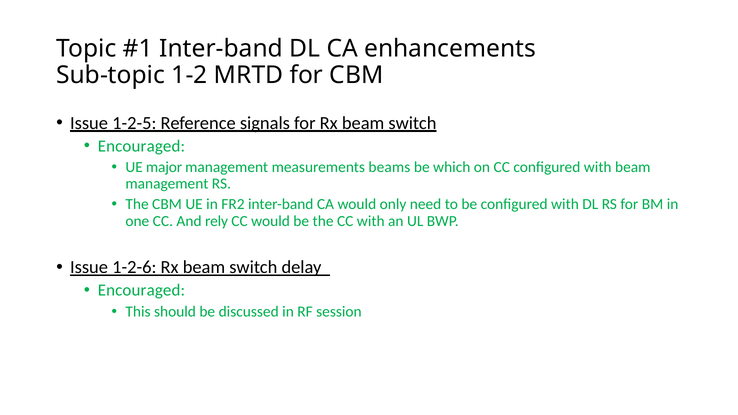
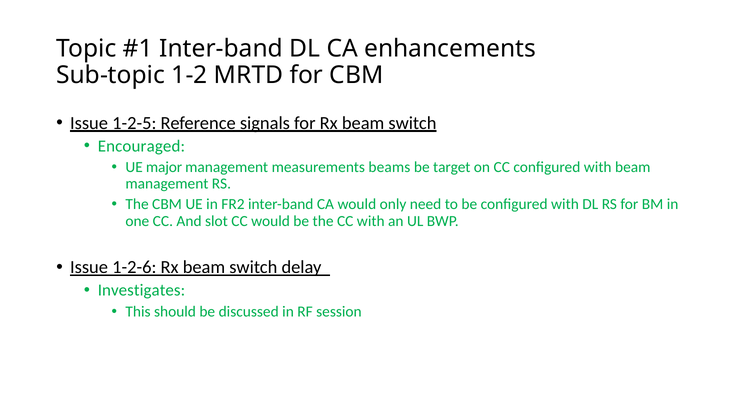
which: which -> target (452, 167)
rely: rely -> slot (216, 221)
Encouraged: Encouraged -> Investigates (141, 290)
